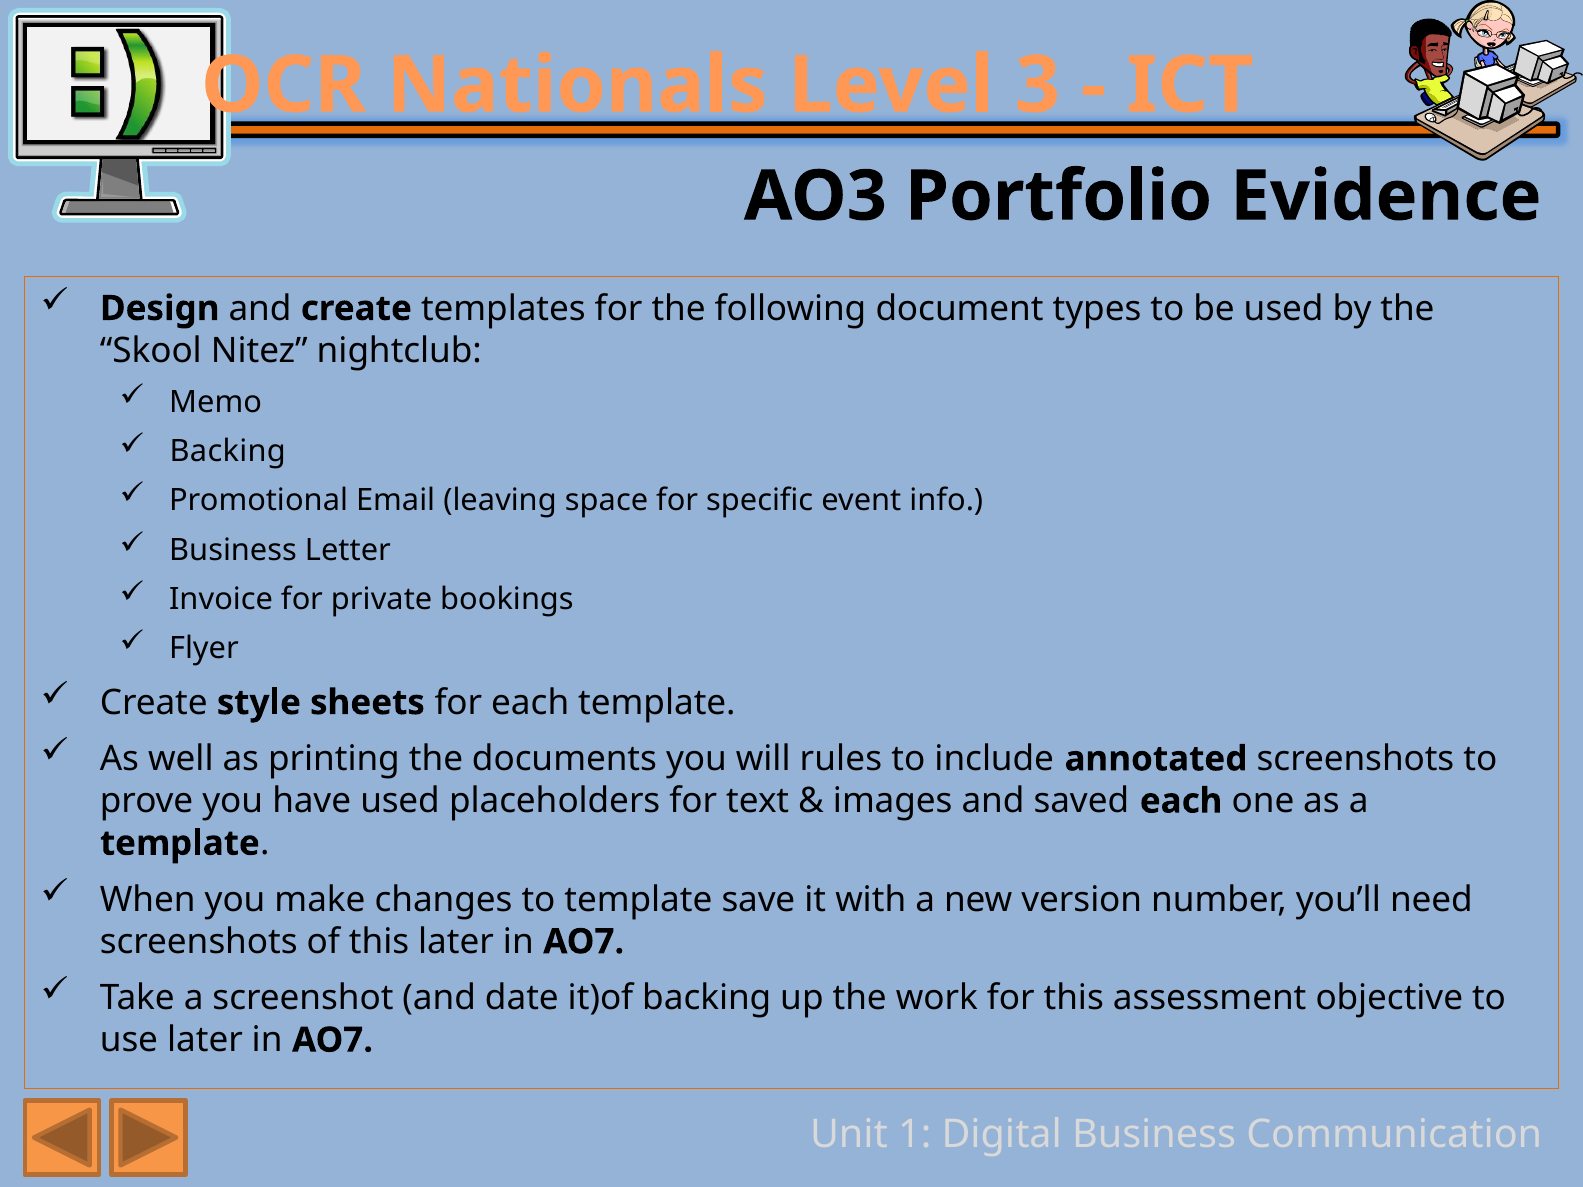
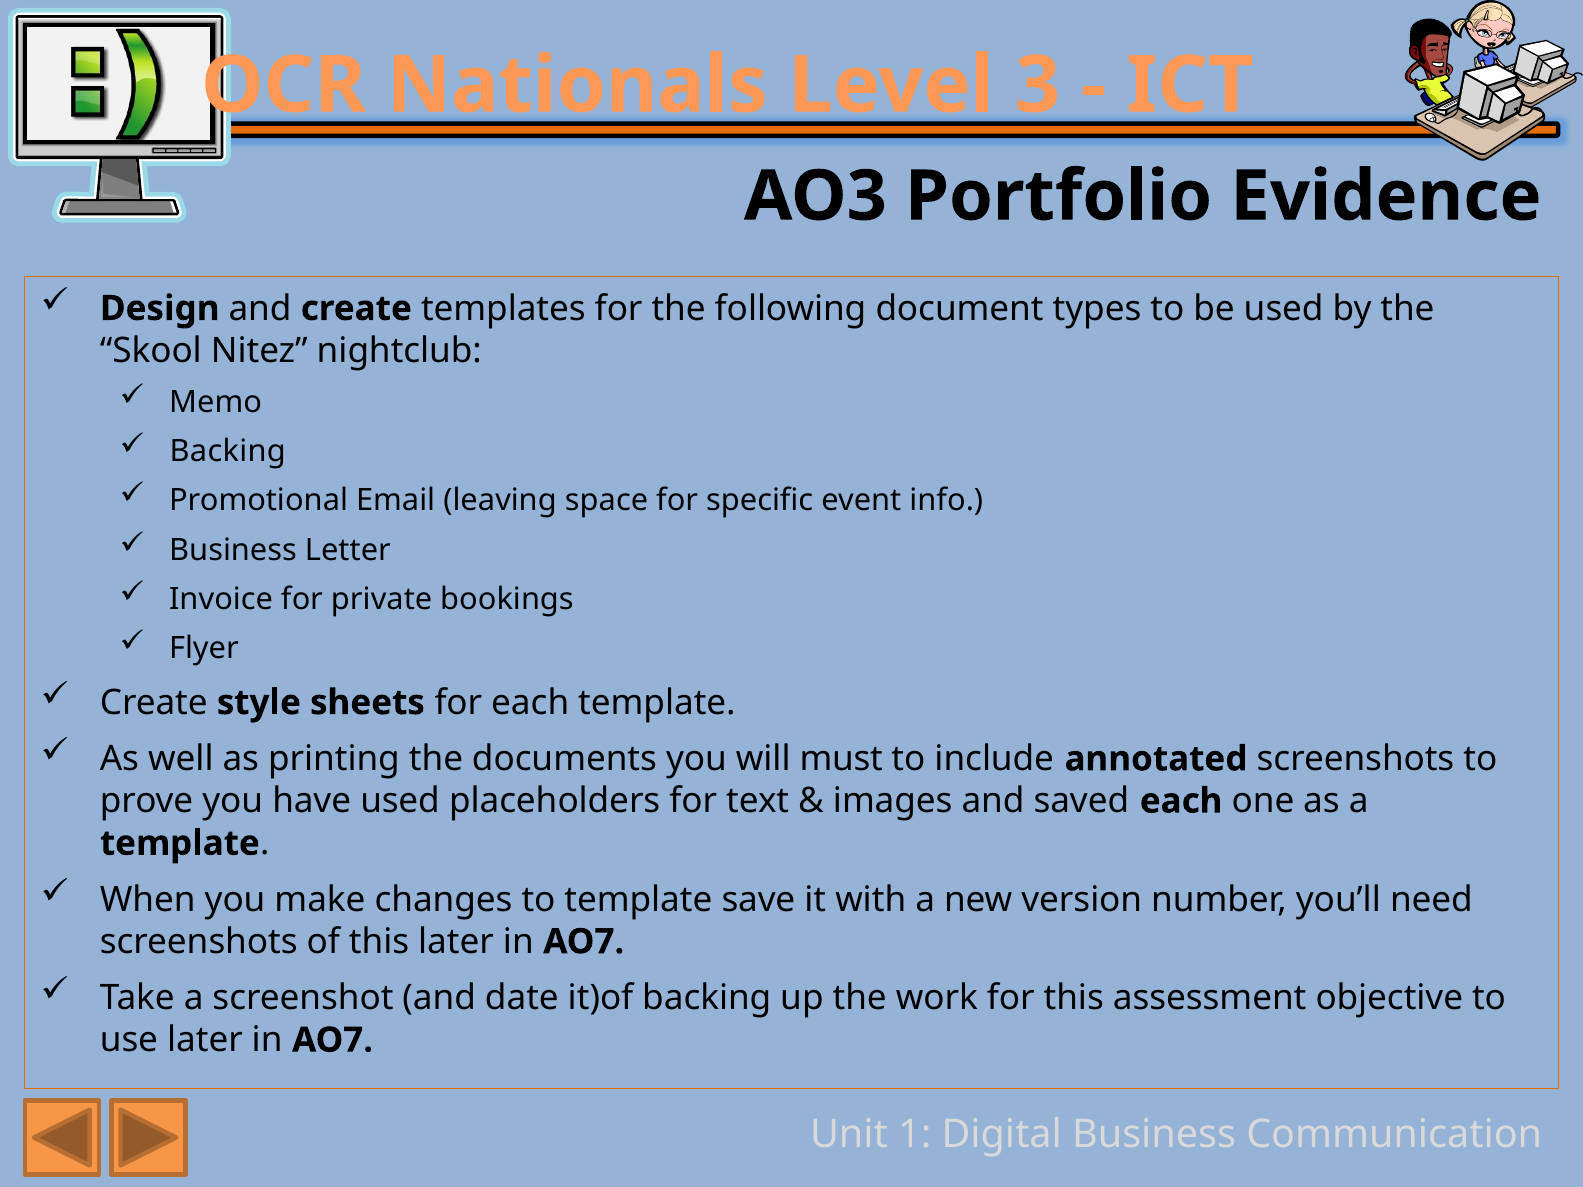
rules: rules -> must (841, 759)
